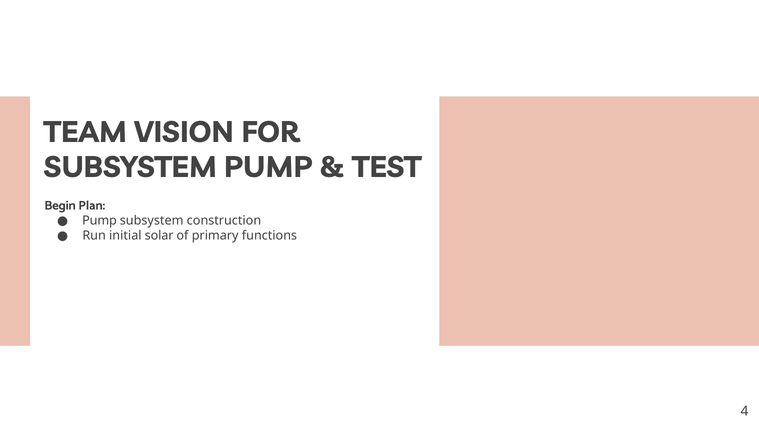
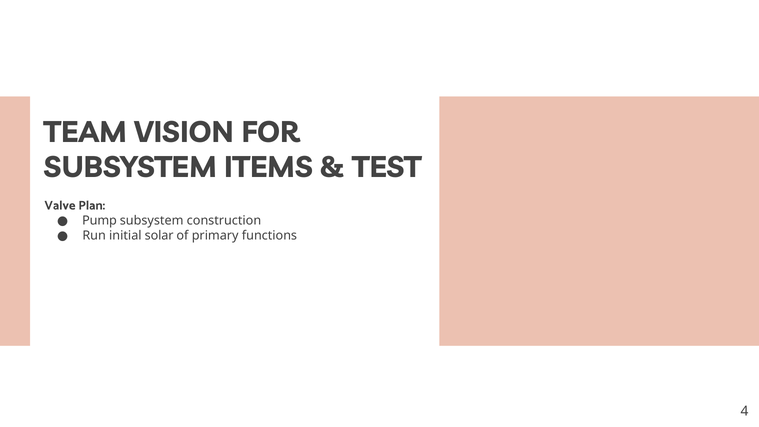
SUBSYSTEM PUMP: PUMP -> ITEMS (269, 168)
Begin: Begin -> Valve (60, 205)
